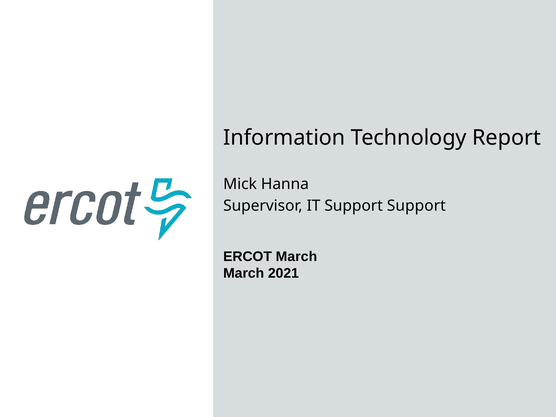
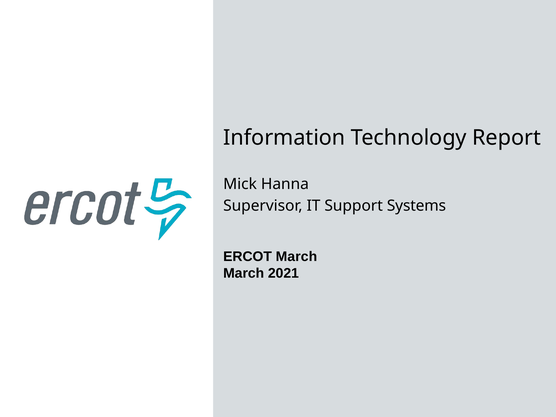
Support Support: Support -> Systems (416, 206)
